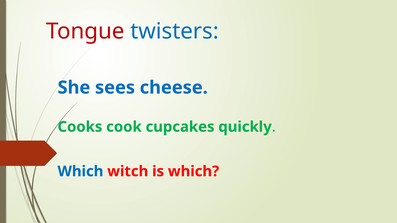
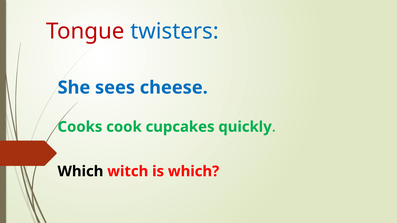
Which colour: blue -> black (80, 172)
